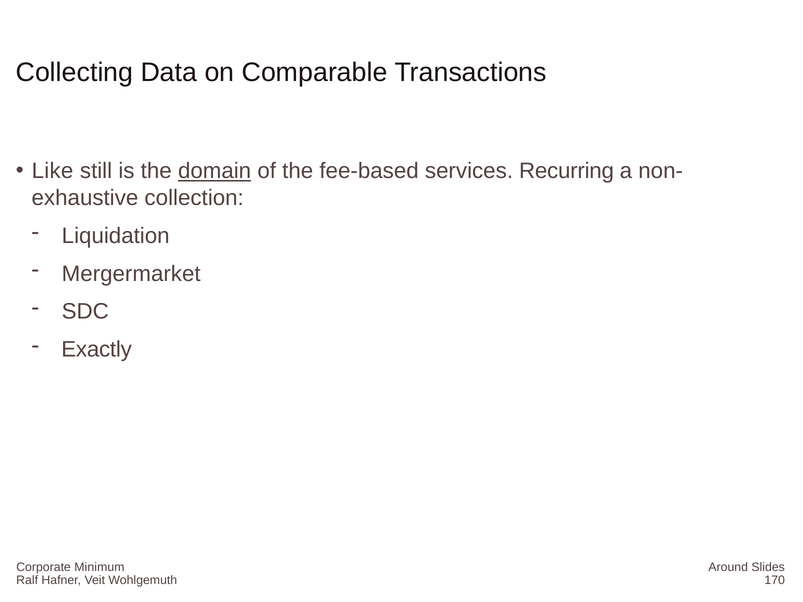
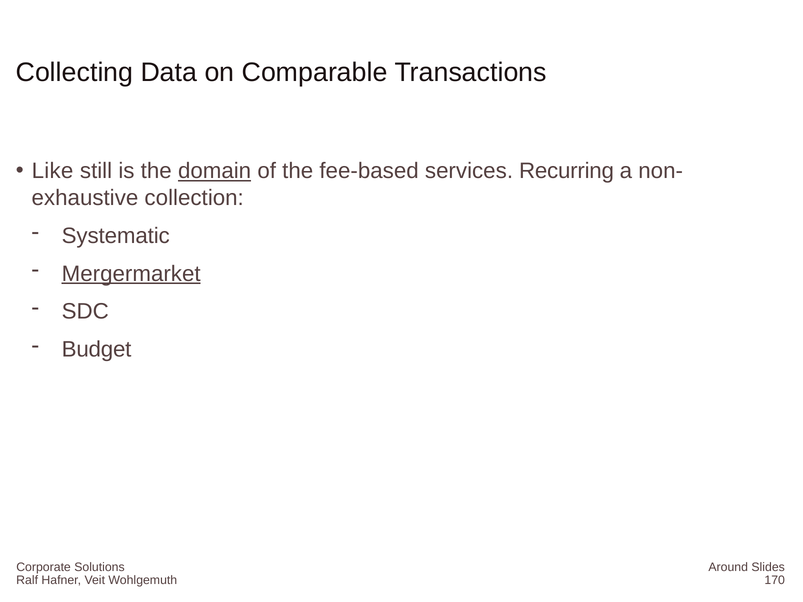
Liquidation: Liquidation -> Systematic (116, 236)
Mergermarket underline: none -> present (131, 274)
Exactly: Exactly -> Budget (97, 350)
Minimum: Minimum -> Solutions (99, 567)
